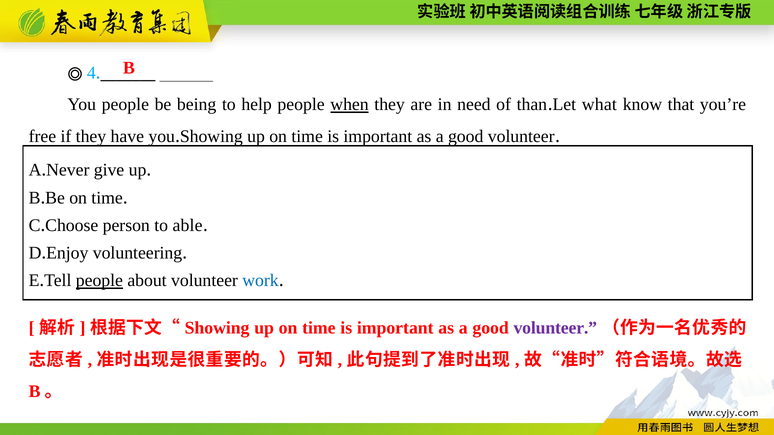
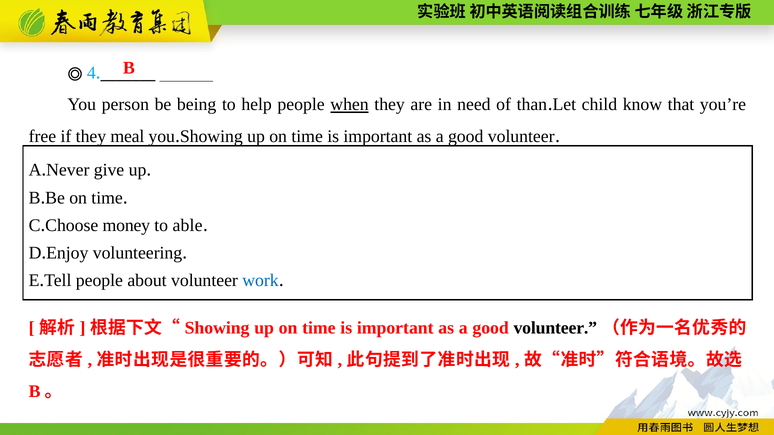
people: people -> person (125, 105)
what: what -> child (599, 105)
have: have -> meal (127, 137)
person: person -> money (126, 226)
people underline: present -> none (99, 281)
volunteer colour: purple -> black (555, 328)
